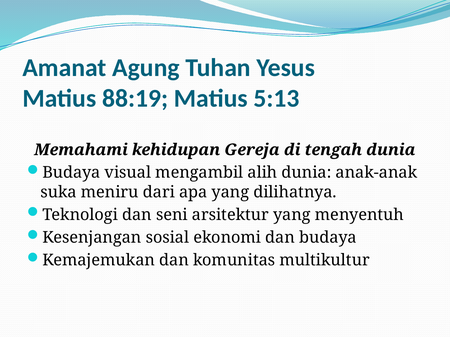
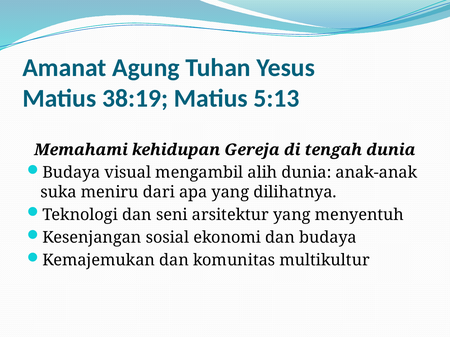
88:19: 88:19 -> 38:19 (135, 98)
